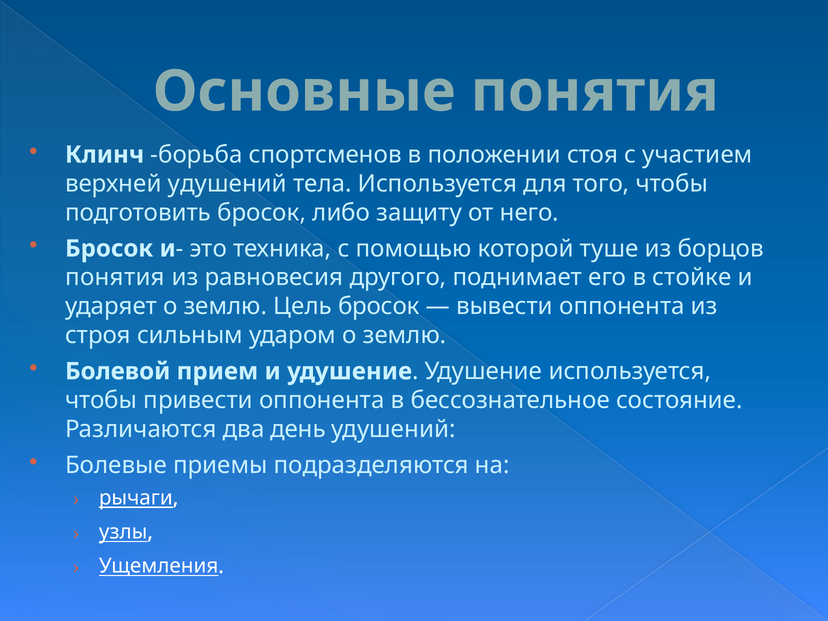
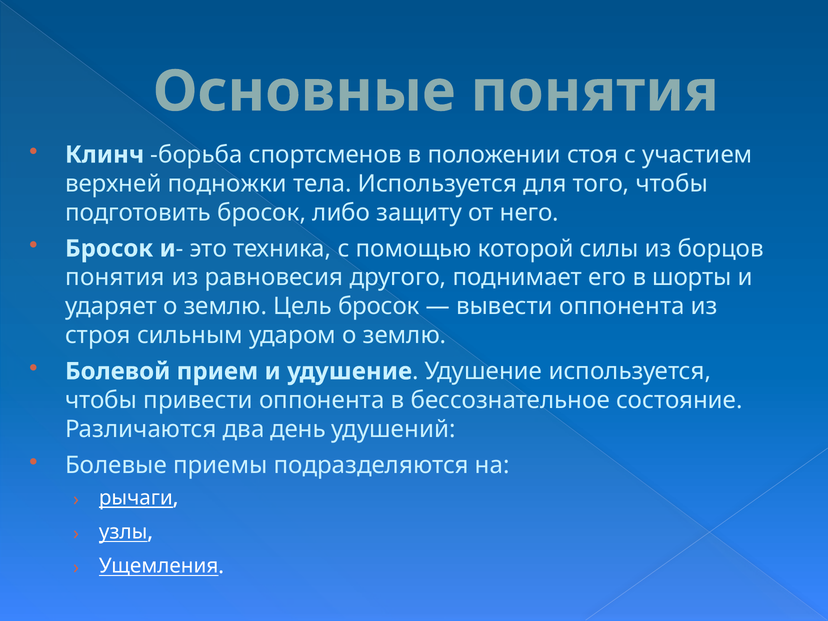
верхней удушений: удушений -> подножки (227, 184)
туше: туше -> силы (609, 249)
стойке: стойке -> шорты (692, 278)
